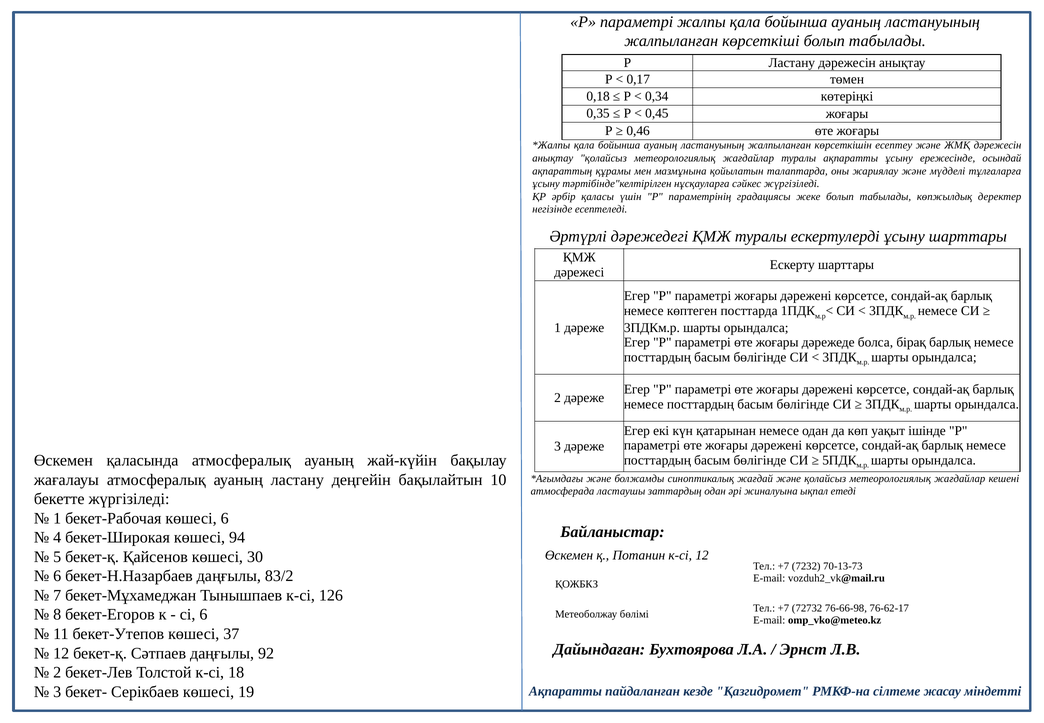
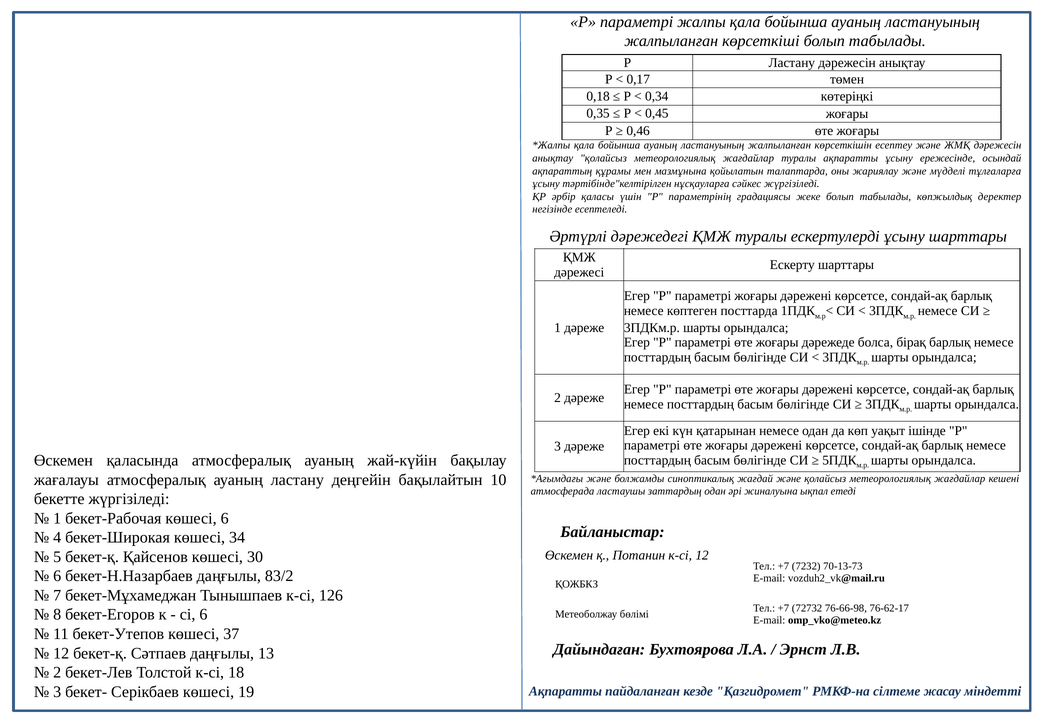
94: 94 -> 34 (237, 537)
92: 92 -> 13 (266, 653)
